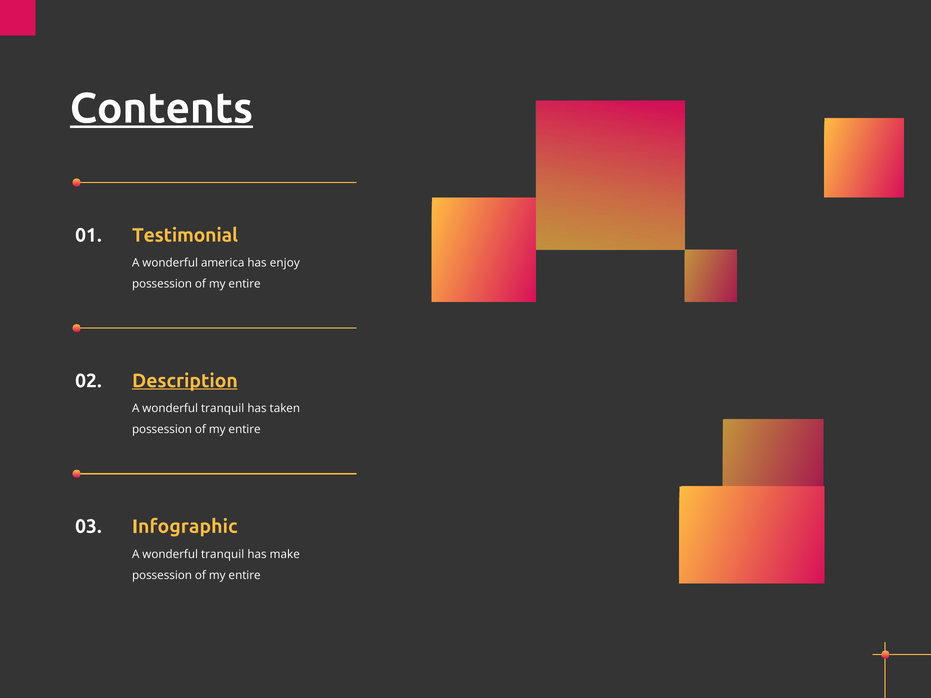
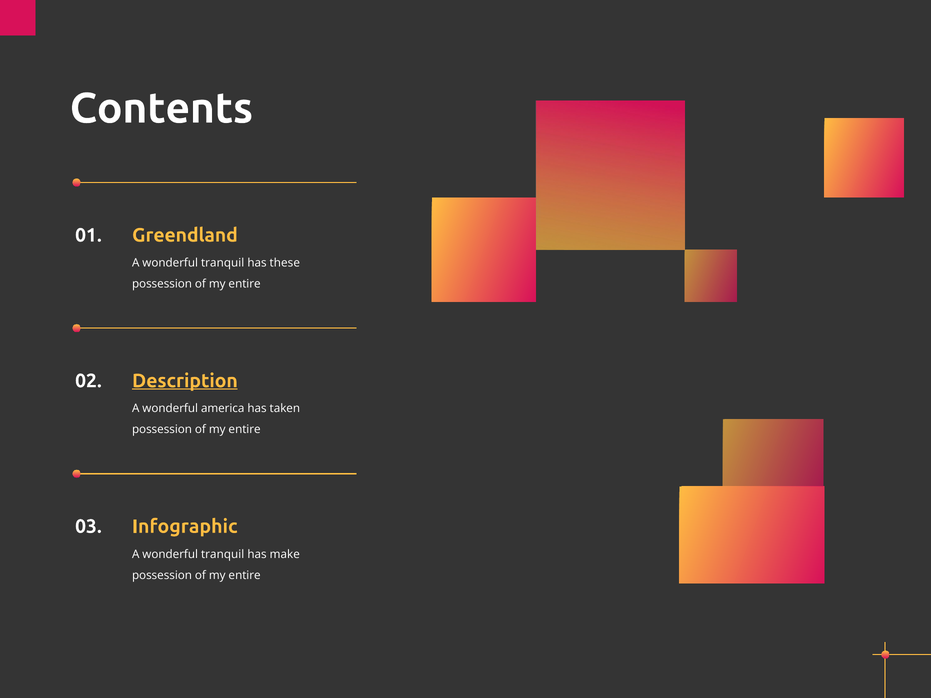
Contents underline: present -> none (161, 108)
Testimonial: Testimonial -> Greendland (185, 235)
america: america -> tranquil (223, 263)
enjoy: enjoy -> these (285, 263)
tranquil: tranquil -> america (223, 409)
